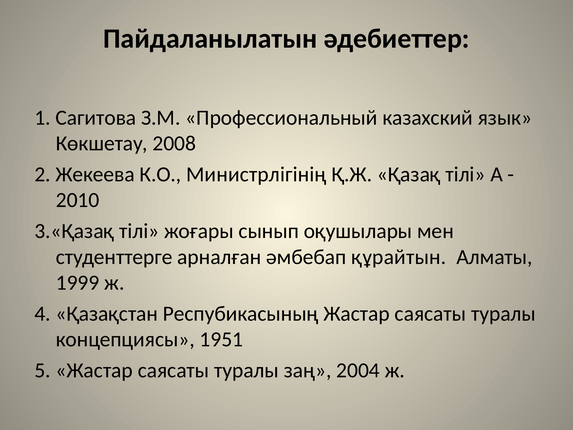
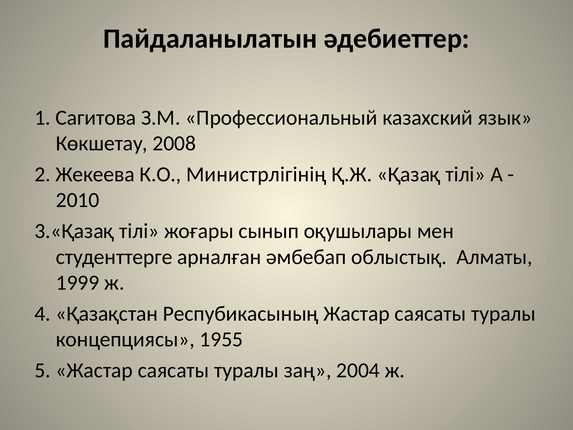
құрайтын: құрайтын -> облыстық (399, 257)
1951: 1951 -> 1955 (221, 339)
